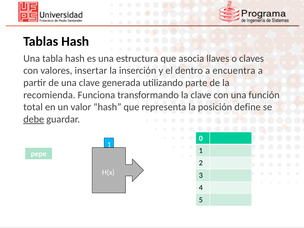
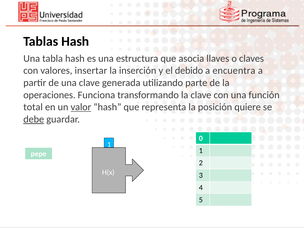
dentro: dentro -> debido (189, 71)
recomienda: recomienda -> operaciones (49, 95)
valor underline: none -> present (81, 107)
define: define -> quiere (248, 107)
